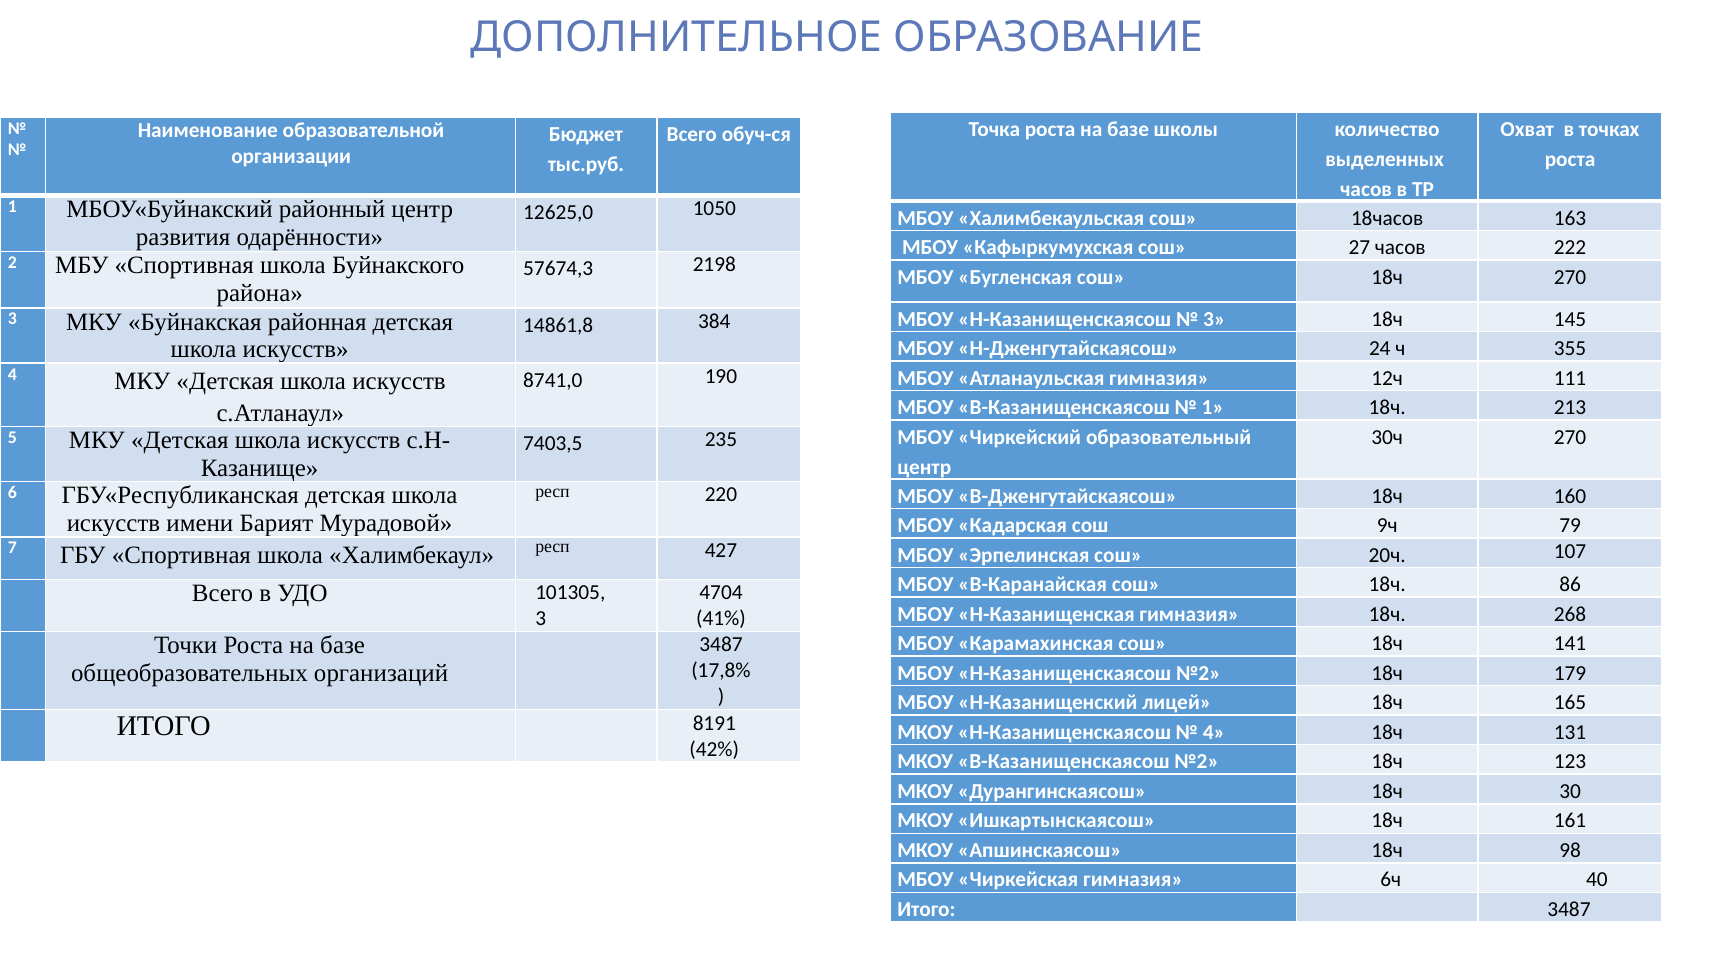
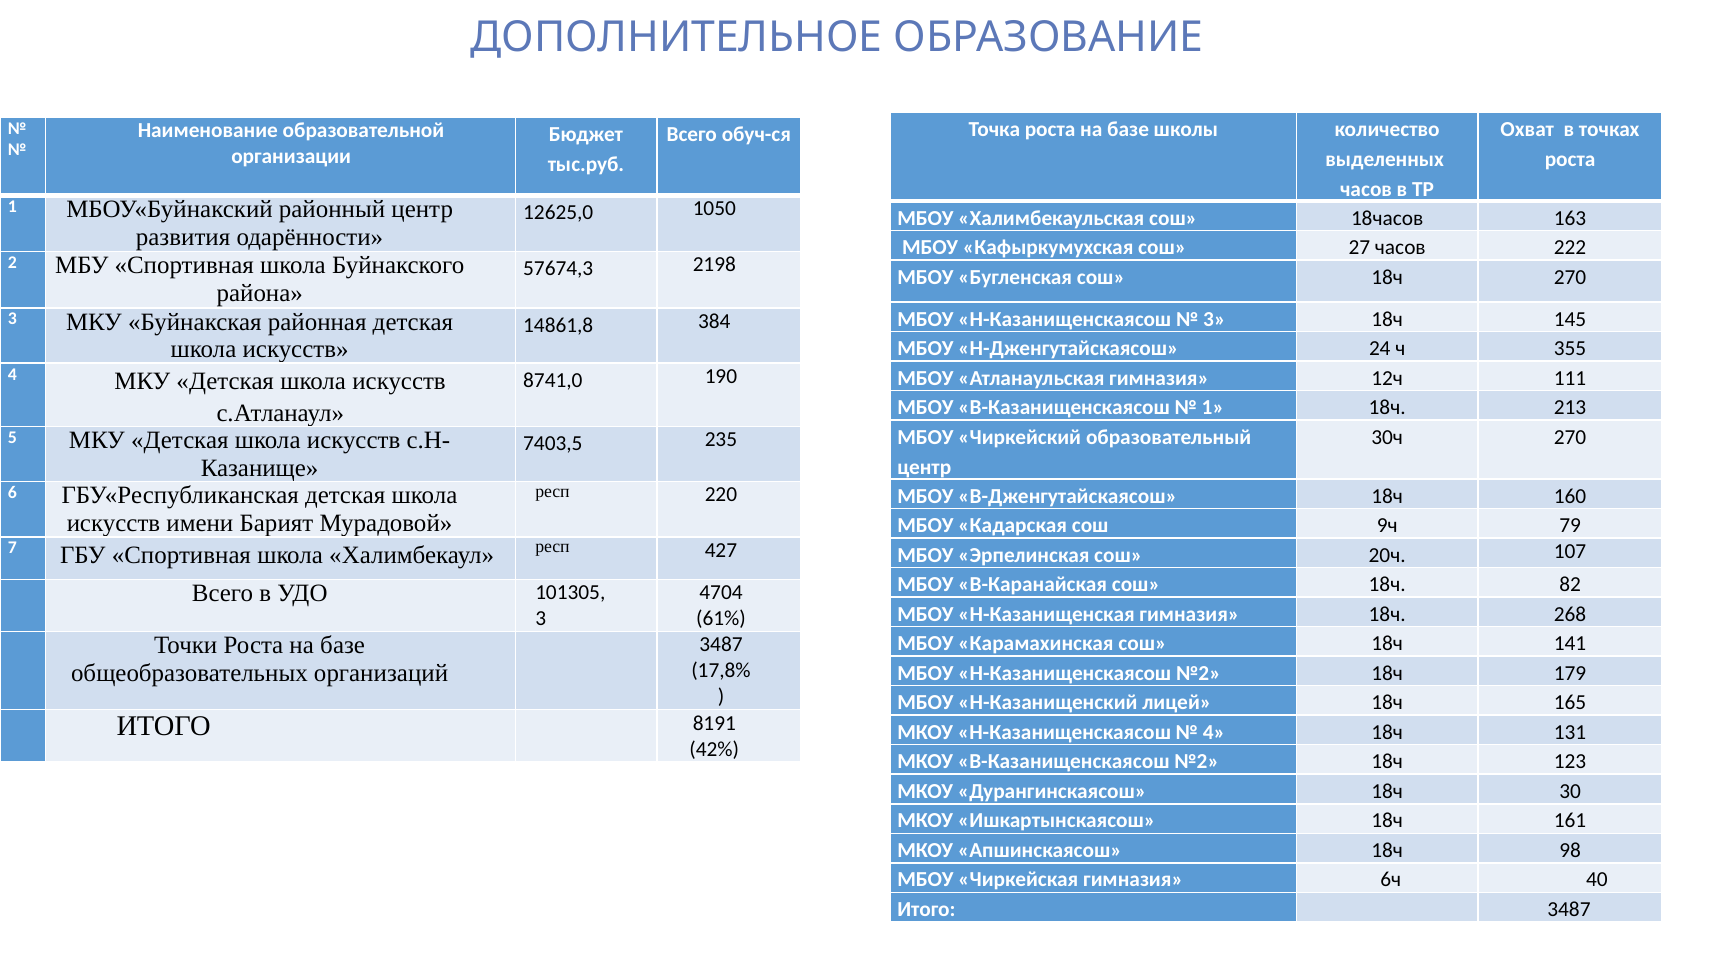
86: 86 -> 82 (1570, 585)
41%: 41% -> 61% (721, 619)
